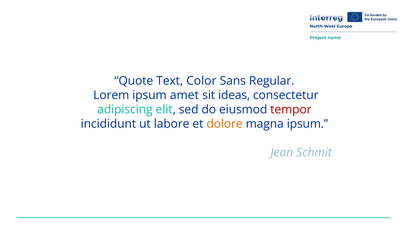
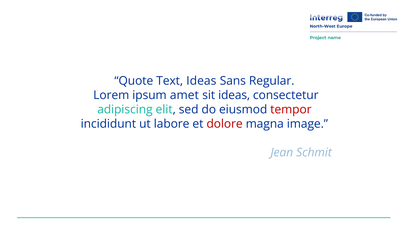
Text Color: Color -> Ideas (201, 81)
dolore colour: orange -> red (225, 124)
magna ipsum: ipsum -> image (307, 124)
